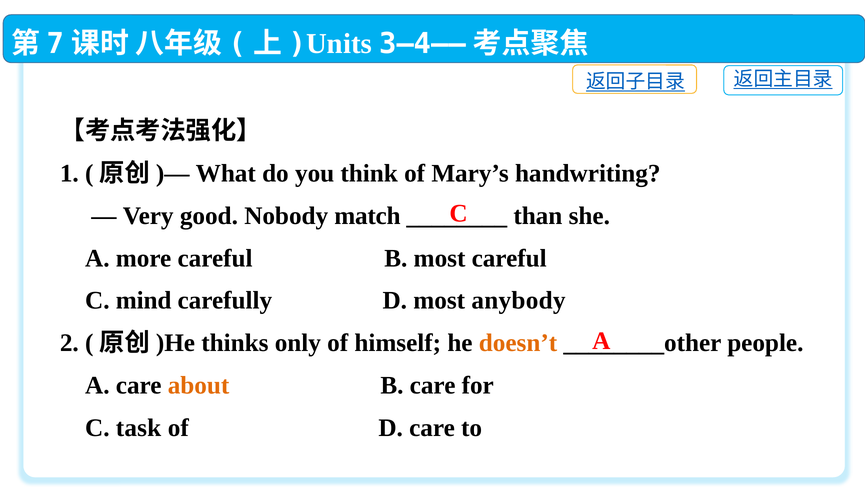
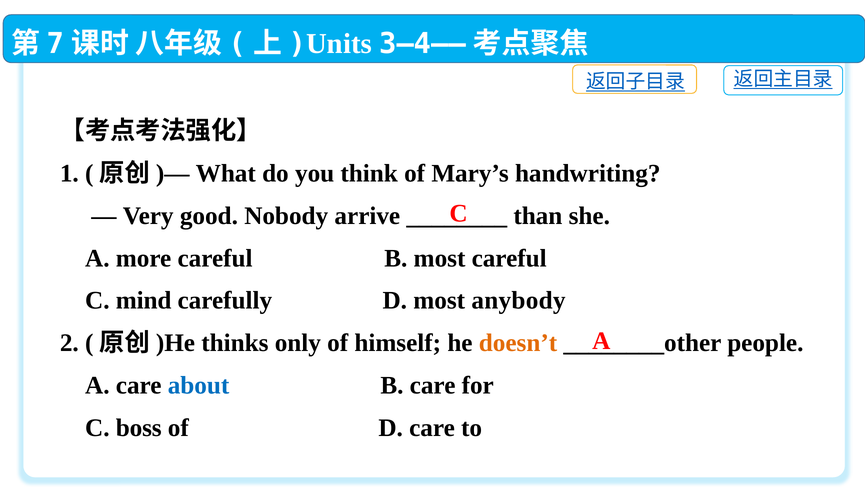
match: match -> arrive (367, 216)
about colour: orange -> blue (199, 385)
task: task -> boss (139, 428)
